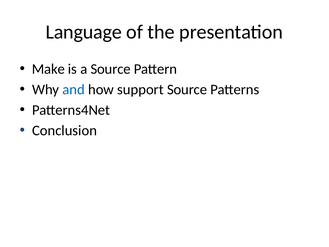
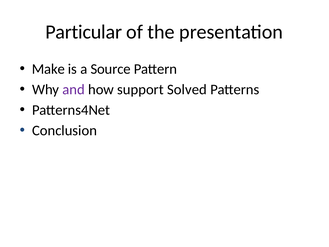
Language: Language -> Particular (84, 32)
and colour: blue -> purple (74, 89)
support Source: Source -> Solved (187, 89)
